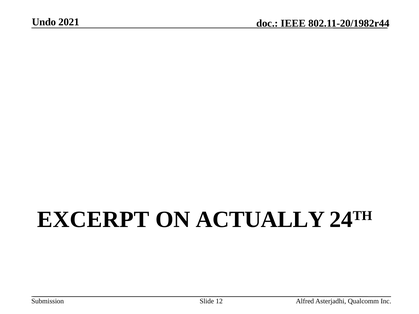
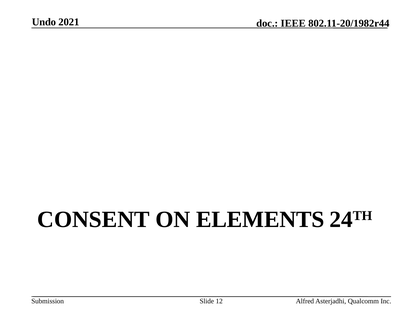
EXCERPT: EXCERPT -> CONSENT (93, 220)
ACTUALLY: ACTUALLY -> ELEMENTS (260, 220)
